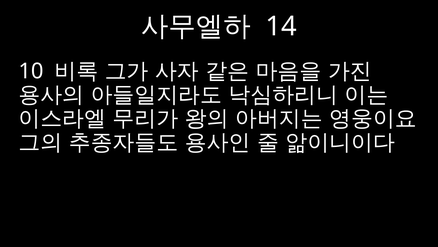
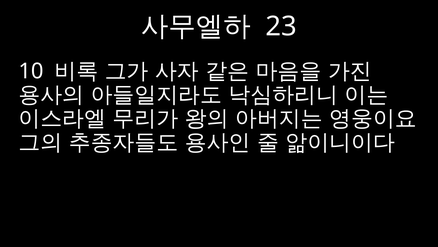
14: 14 -> 23 (281, 26)
